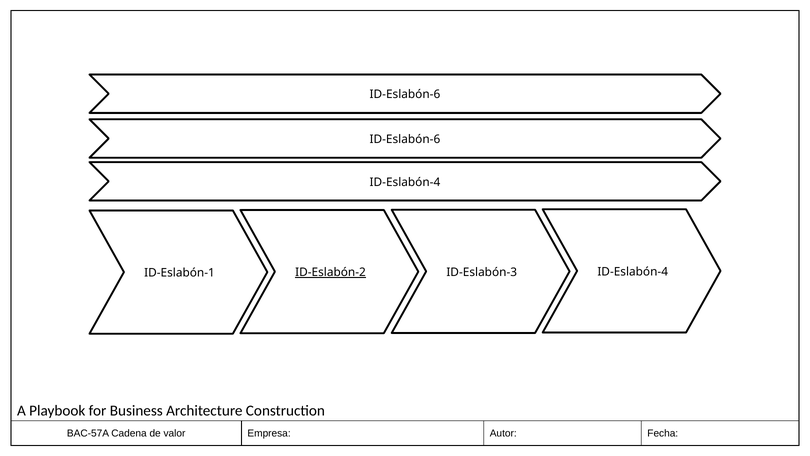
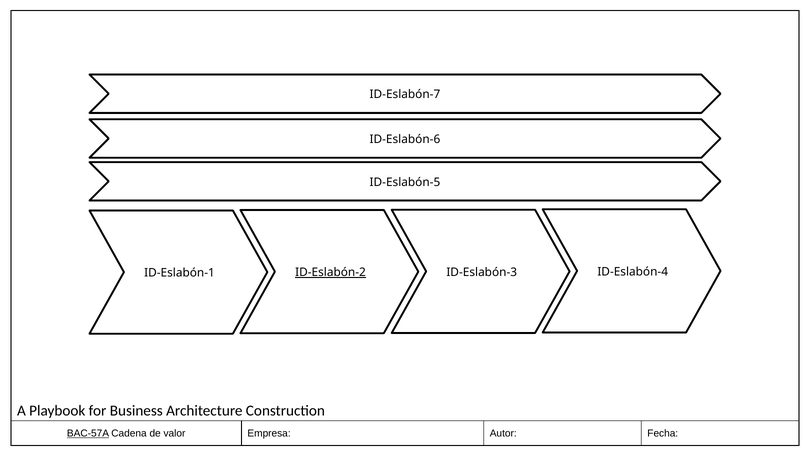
ID-Eslabón-6: ID-Eslabón-6 -> ID-Eslabón-7 (405, 94)
ID-Eslabón-4: ID-Eslabón-4 -> ID-Eslabón-5 (405, 182)
BAC-57A underline: none -> present (88, 433)
